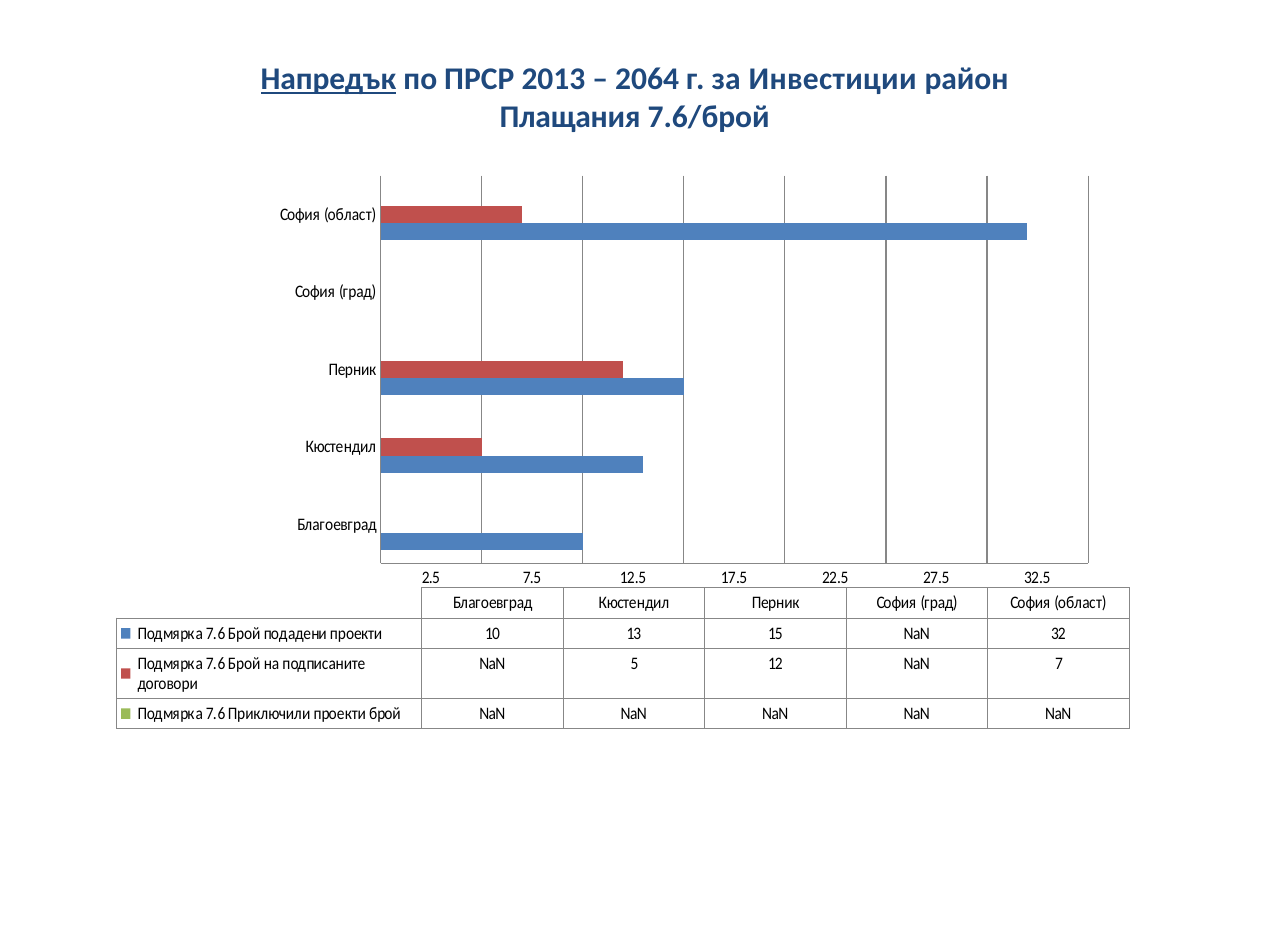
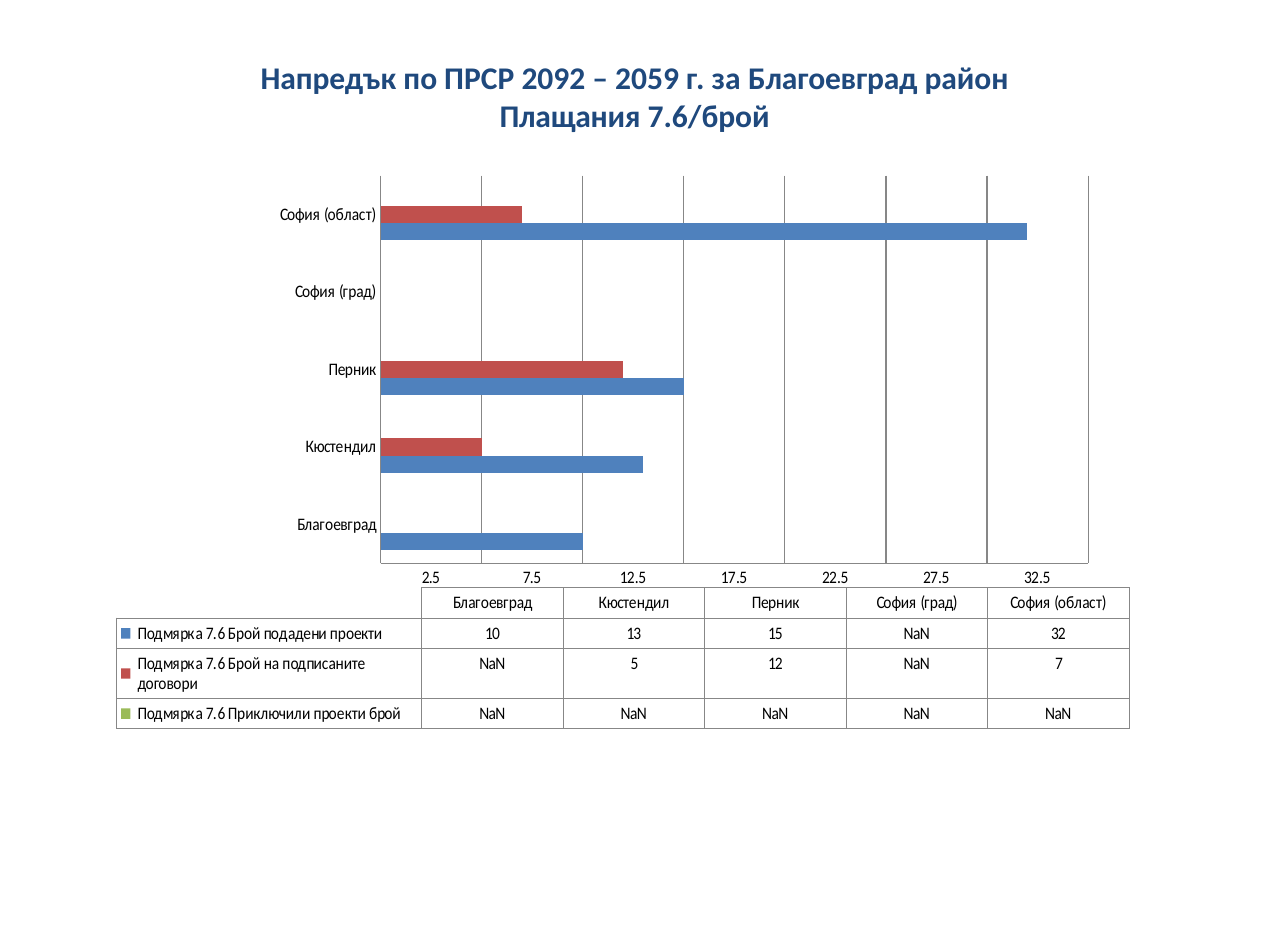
Напредък underline: present -> none (328, 79)
2013: 2013 -> 2092 (553, 79)
2064: 2064 -> 2059 (647, 79)
за Инвестиции: Инвестиции -> Благоевград (833, 79)
